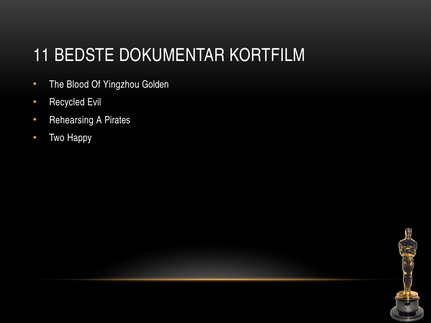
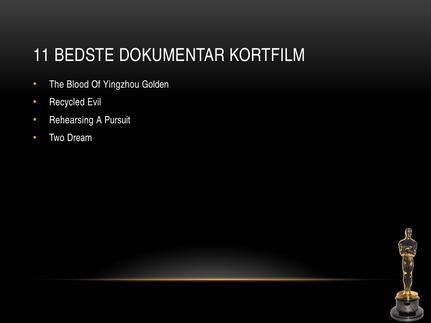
Pirates: Pirates -> Pursuit (117, 120)
Happy: Happy -> Dream (80, 138)
